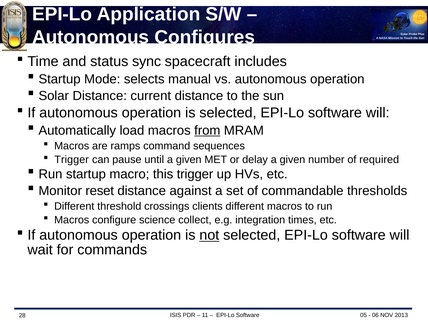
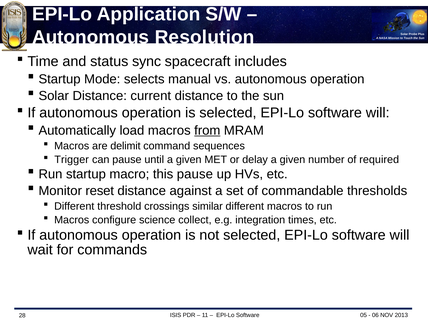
Configures: Configures -> Resolution (205, 37)
ramps: ramps -> delimit (125, 146)
this trigger: trigger -> pause (195, 174)
clients: clients -> similar (208, 206)
not underline: present -> none (209, 235)
